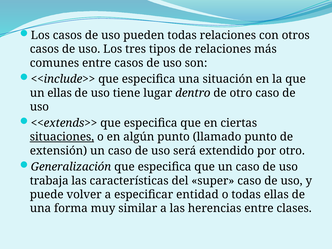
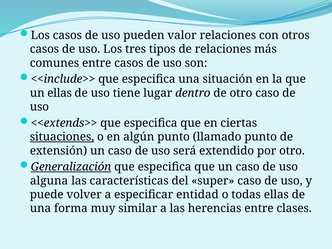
pueden todas: todas -> valor (182, 35)
Generalización underline: none -> present (71, 167)
trabaja: trabaja -> alguna (49, 181)
